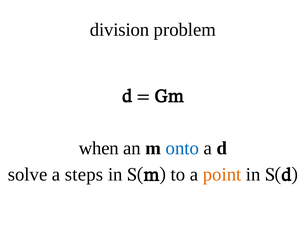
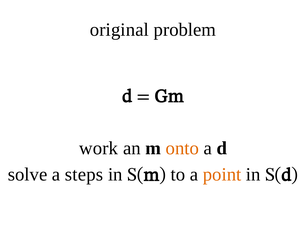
division: division -> original (119, 30)
when: when -> work (99, 148)
onto colour: blue -> orange (182, 148)
